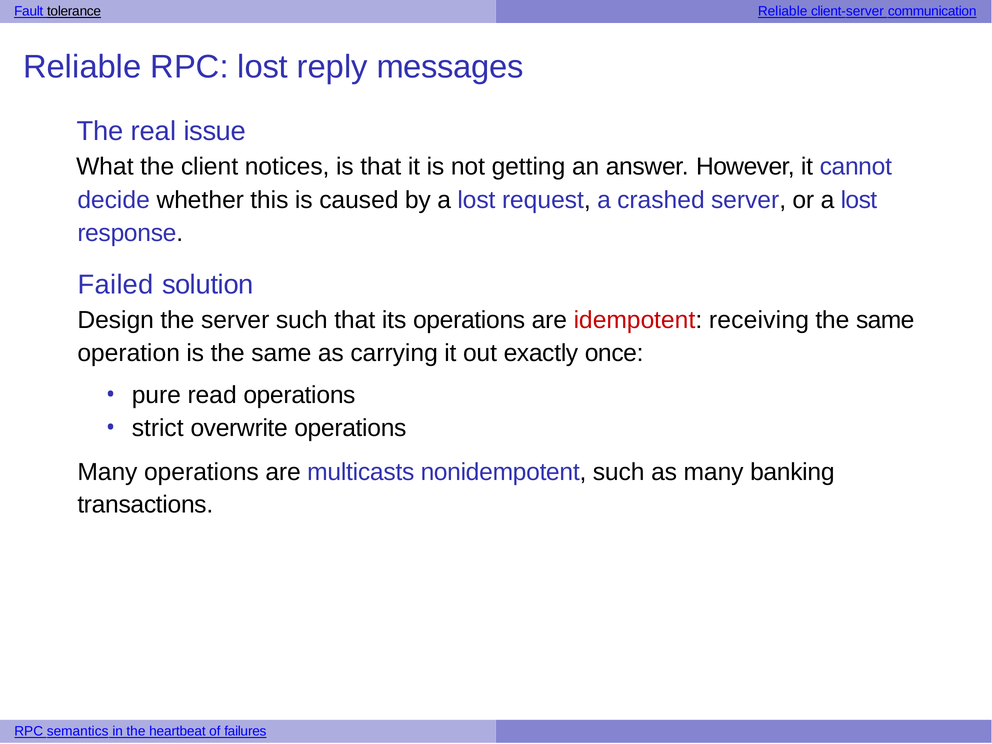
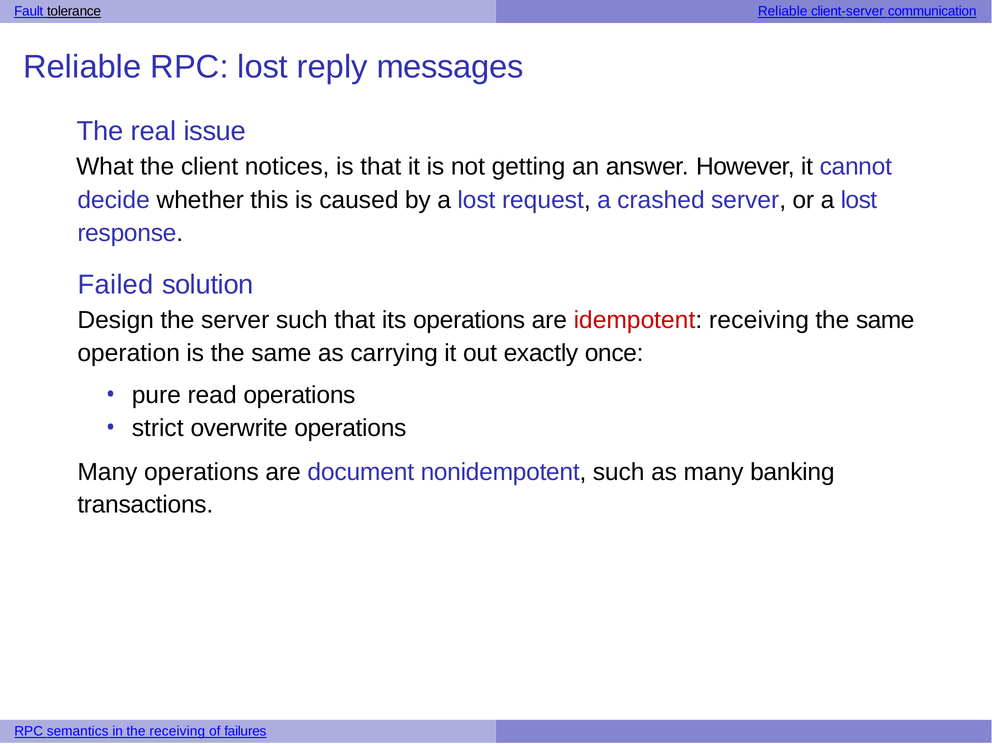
multicasts: multicasts -> document (361, 472)
the heartbeat: heartbeat -> receiving (177, 732)
